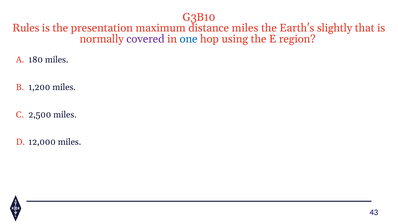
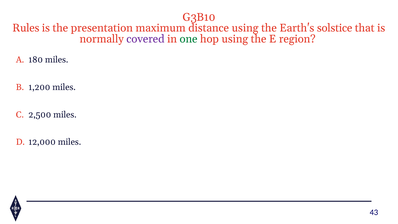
distance miles: miles -> using (245, 28)
slightly: slightly -> solstice (335, 28)
one colour: blue -> green (189, 39)
